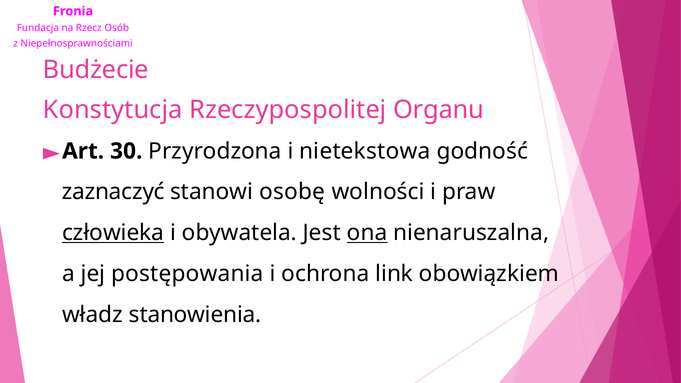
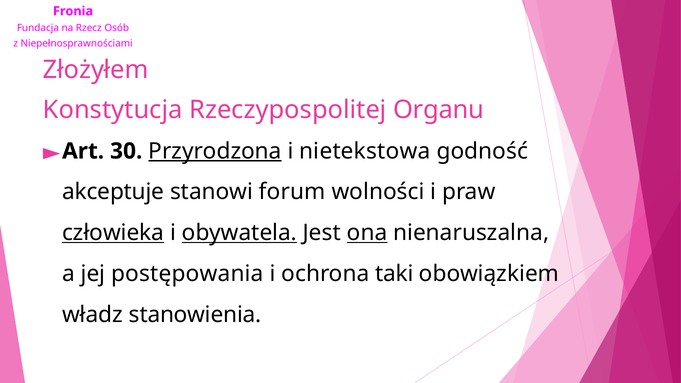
Budżecie: Budżecie -> Złożyłem (96, 70)
Przyrodzona underline: none -> present (215, 151)
zaznaczyć: zaznaczyć -> akceptuje (113, 192)
osobę: osobę -> forum (292, 192)
obywatela underline: none -> present (239, 233)
link: link -> taki (394, 274)
